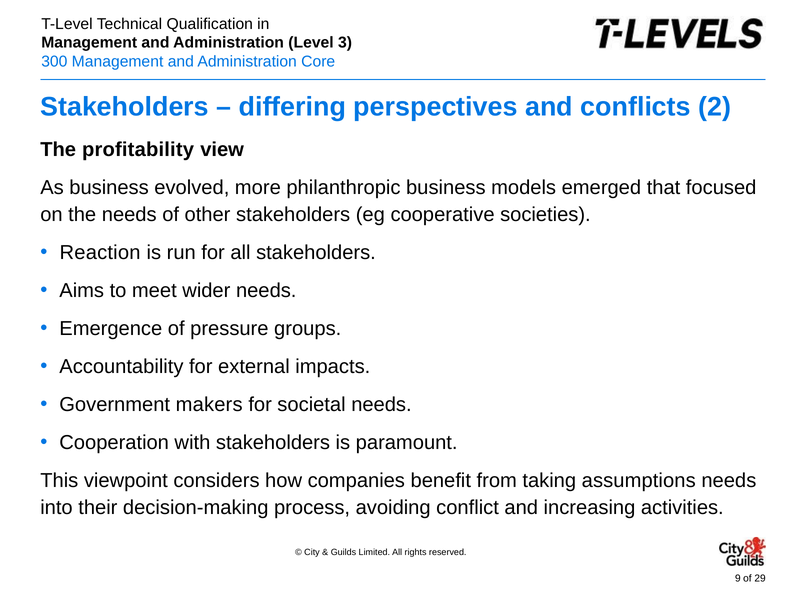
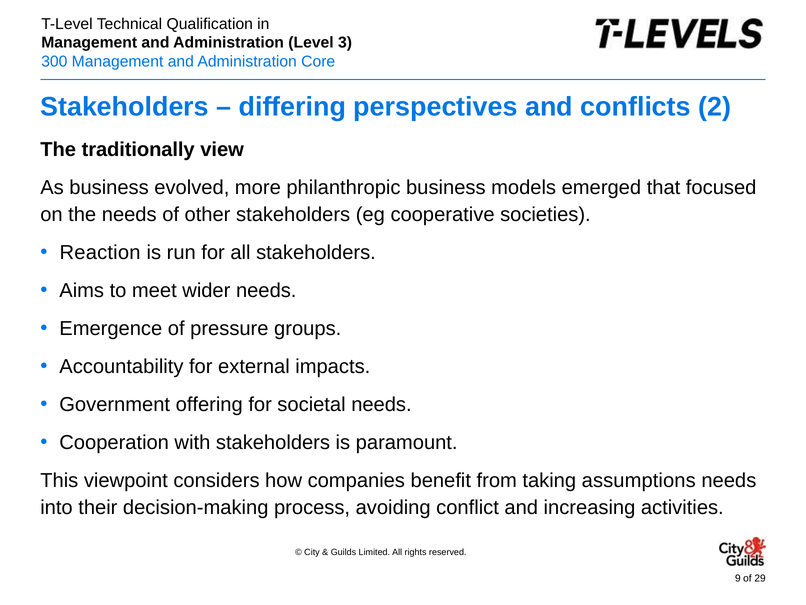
profitability: profitability -> traditionally (138, 149)
makers: makers -> offering (209, 404)
